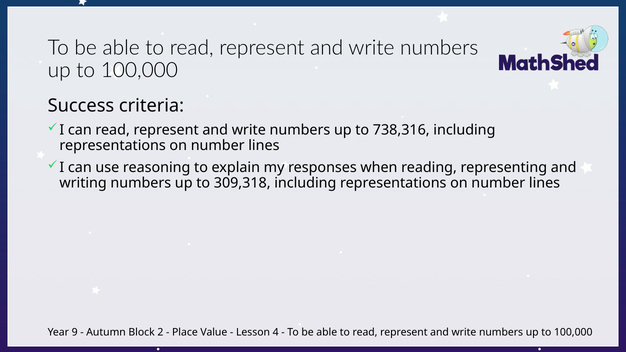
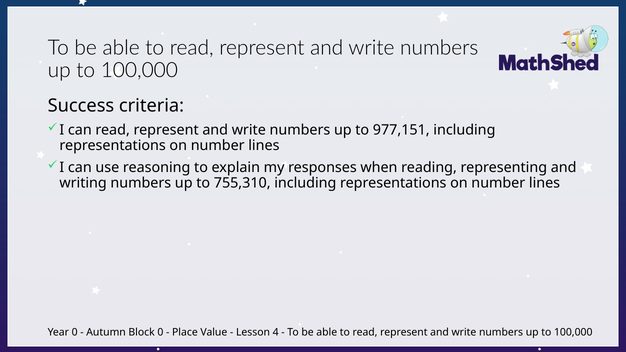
738,316: 738,316 -> 977,151 (401, 130)
309,318: 309,318 -> 755,310 (242, 183)
Year 9: 9 -> 0 (75, 333)
Block 2: 2 -> 0 (160, 333)
